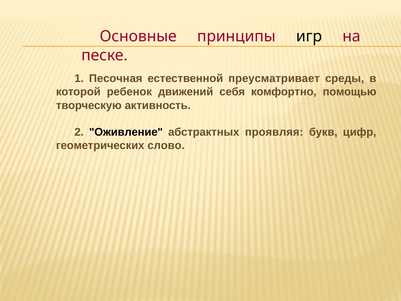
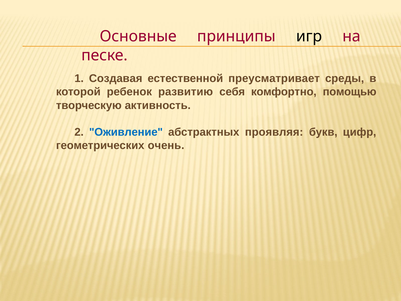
Песочная: Песочная -> Создавая (116, 79)
движений: движений -> развитию (186, 92)
Оживление colour: black -> blue (126, 132)
слово: слово -> очень (166, 145)
